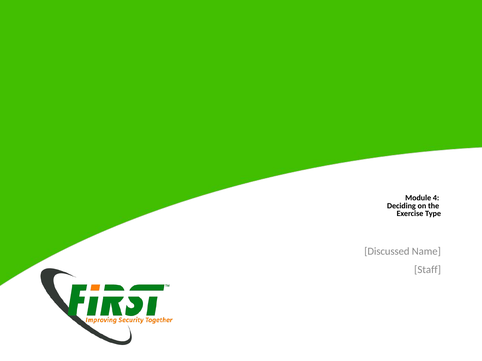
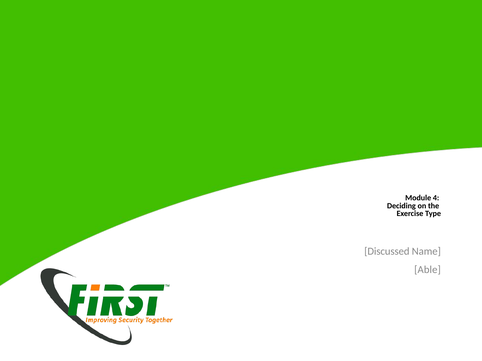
Staff: Staff -> Able (428, 270)
